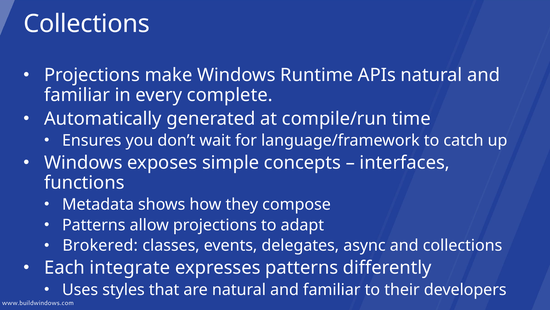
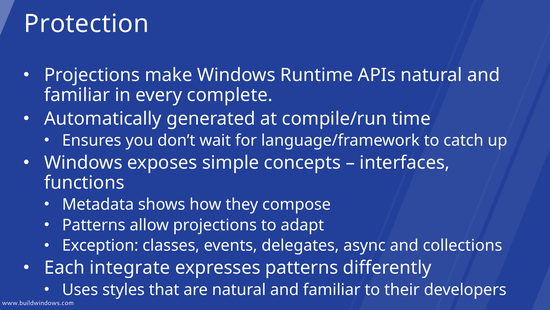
Collections: Collections -> Protection (86, 24)
Brokered: Brokered -> Exception (100, 245)
